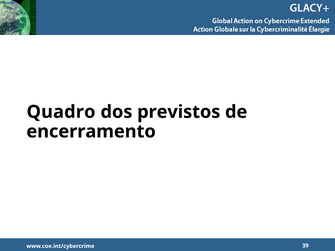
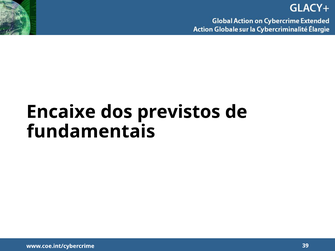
Quadro: Quadro -> Encaixe (61, 112)
encerramento: encerramento -> fundamentais (91, 132)
